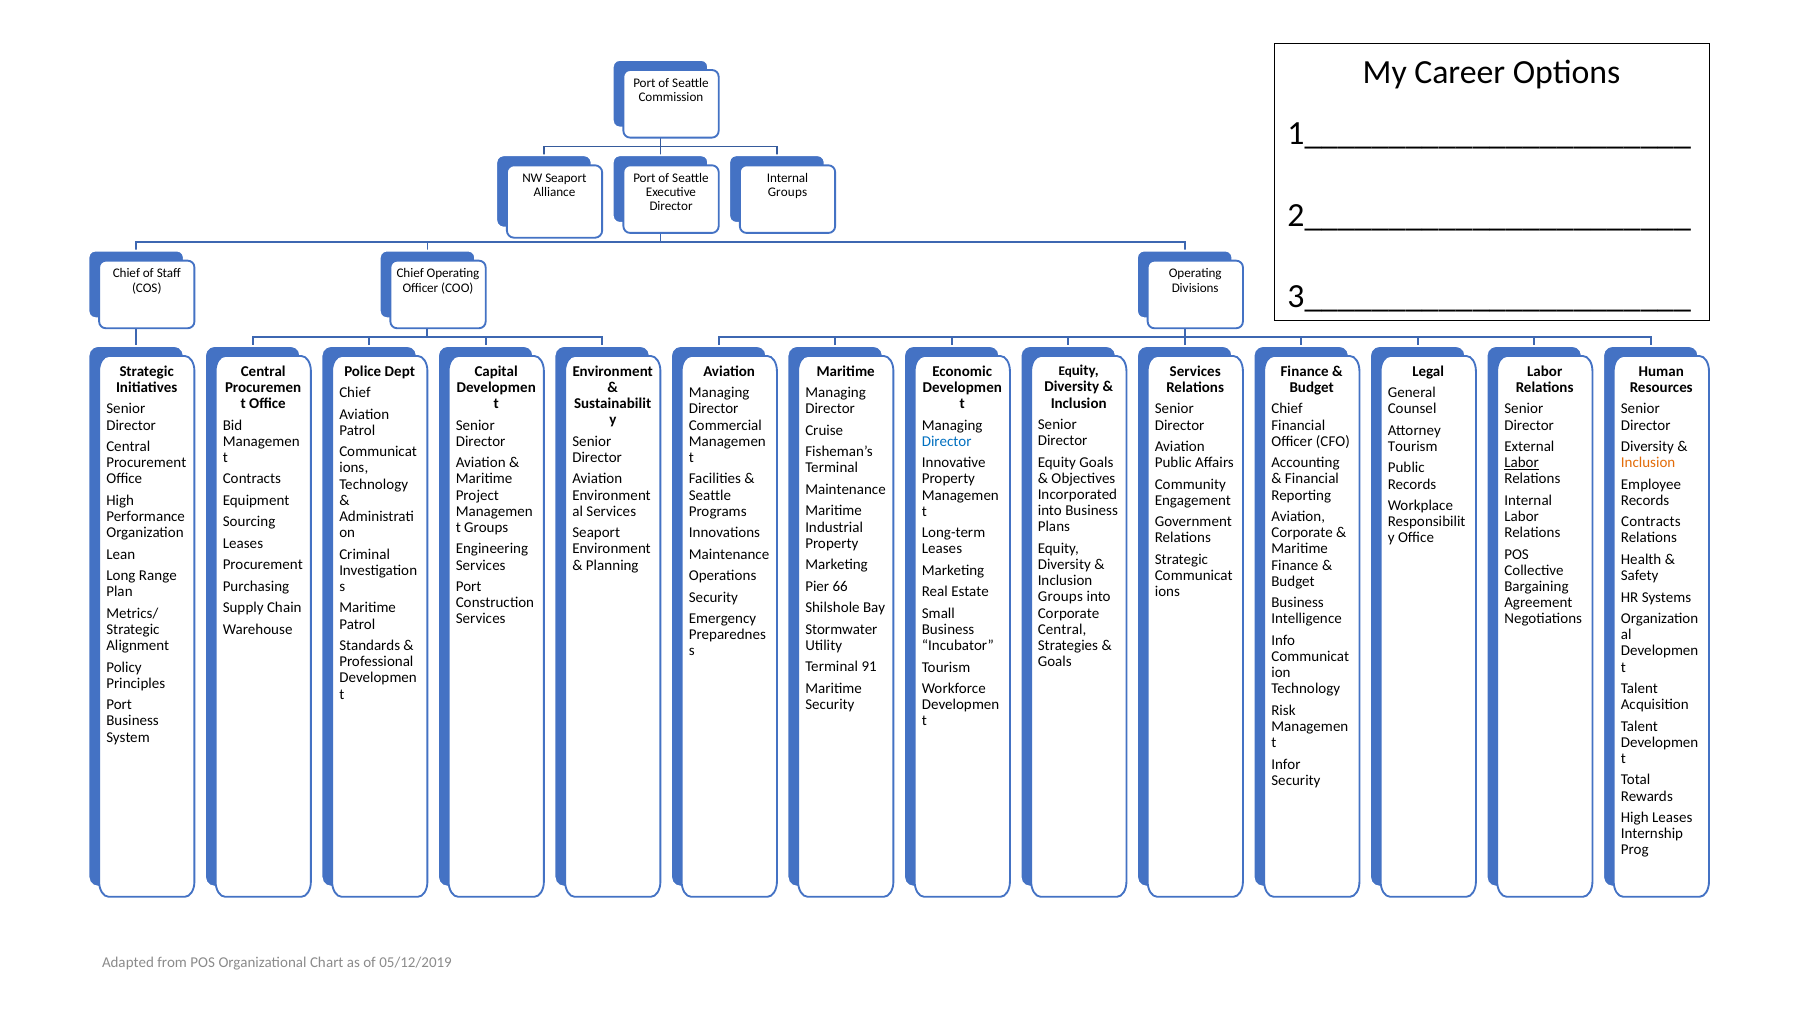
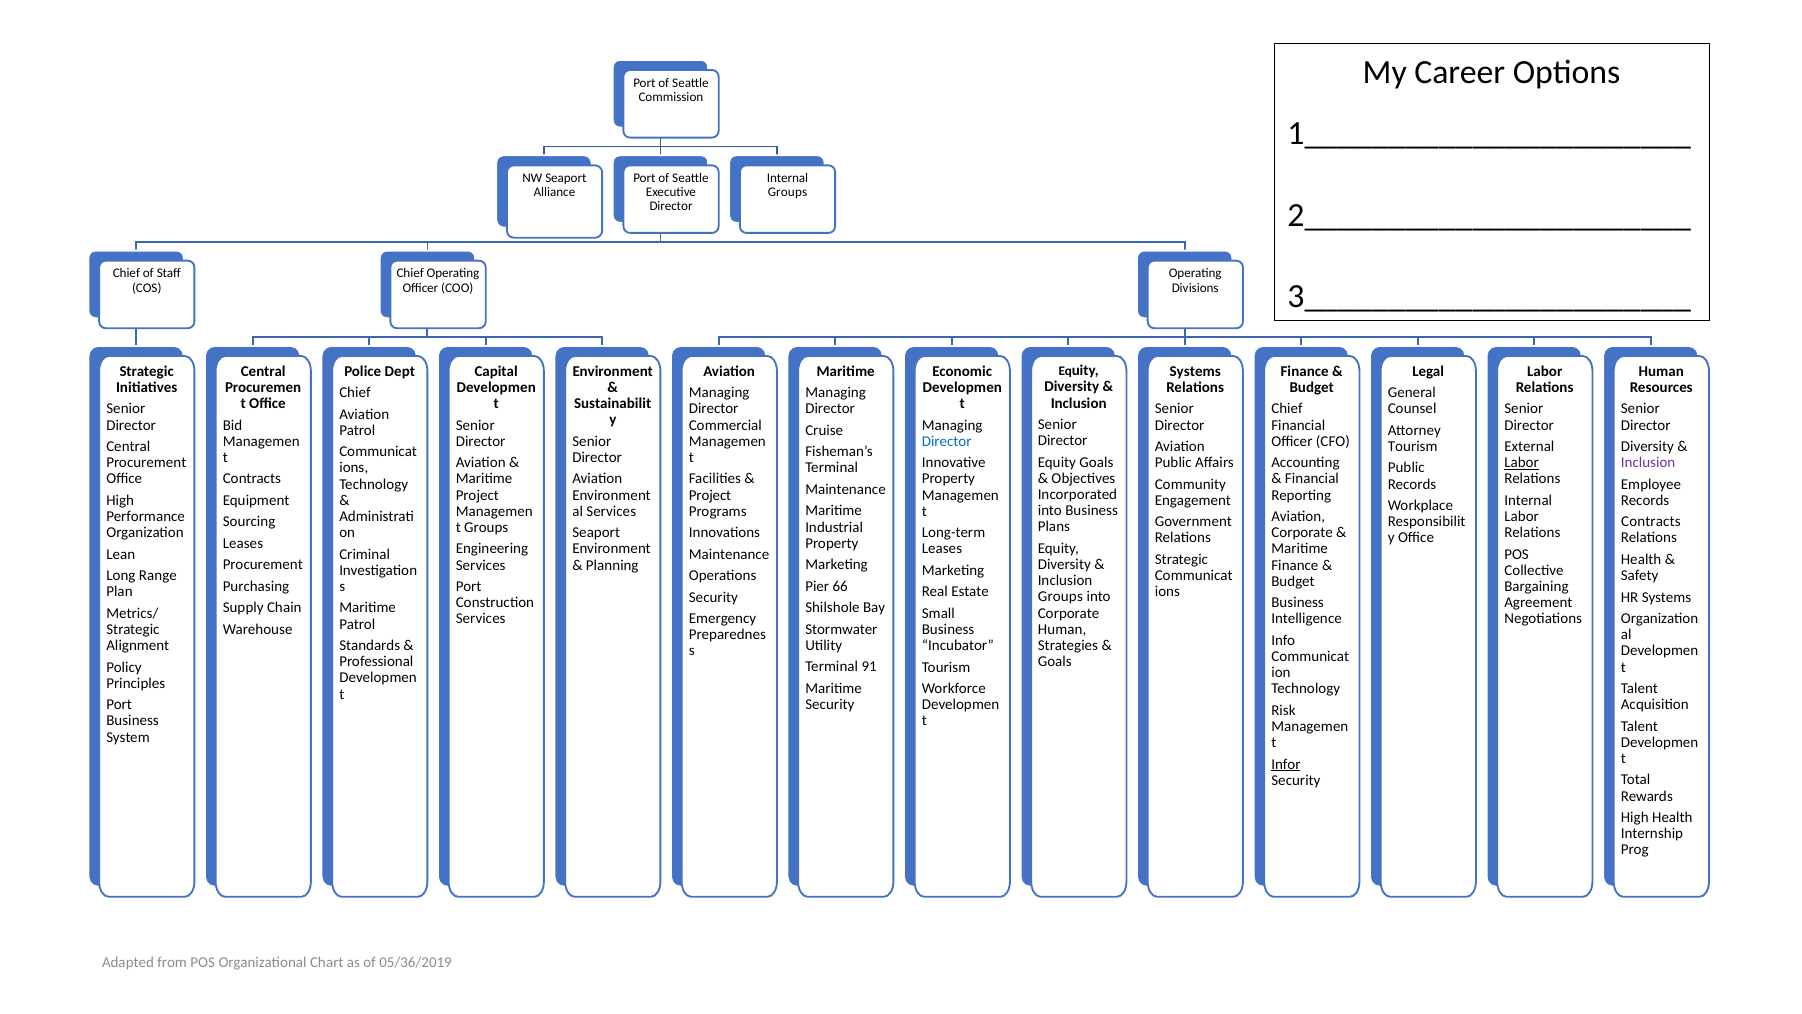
Services: Services -> Systems (1195, 371)
Inclusion colour: orange -> purple (1648, 463)
Seattle: Seattle -> Project (710, 495)
Central: Central -> Human (1062, 629)
Infor underline: none -> present (1286, 764)
High Leases: Leases -> Health (1672, 817)
05/12/2019: 05/12/2019 -> 05/36/2019 (416, 962)
